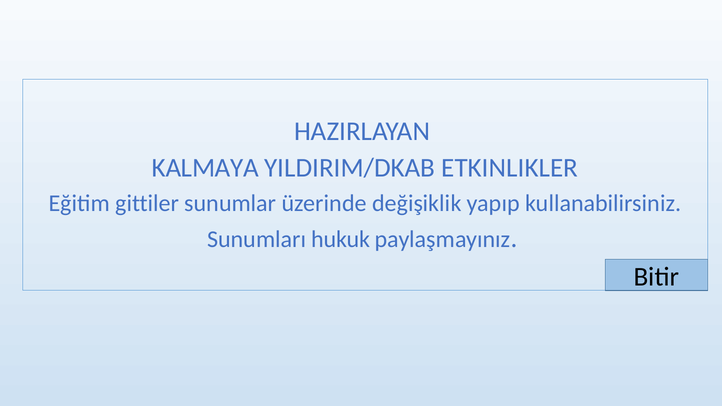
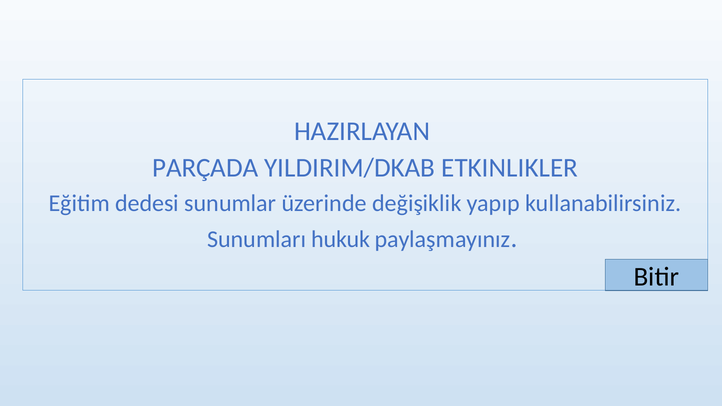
KALMAYA: KALMAYA -> PARÇADA (205, 168)
gittiler: gittiler -> dedesi (147, 203)
